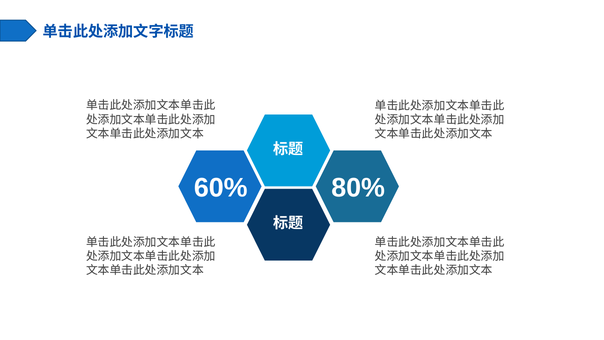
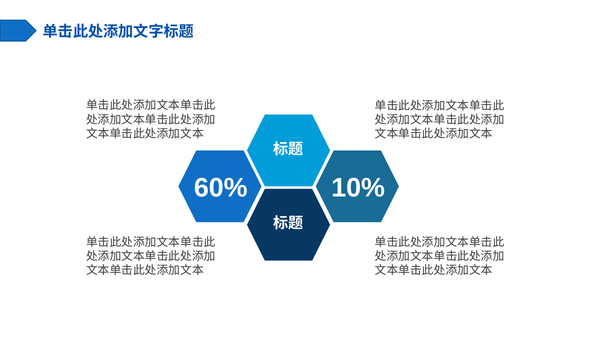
80%: 80% -> 10% (358, 188)
